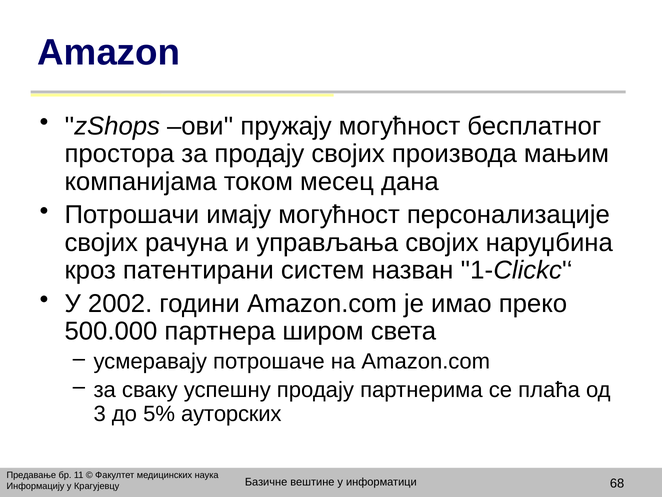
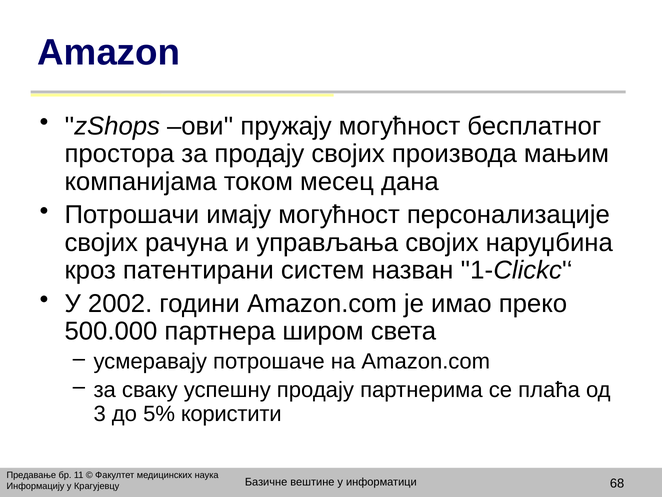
ауторских: ауторских -> користити (231, 413)
